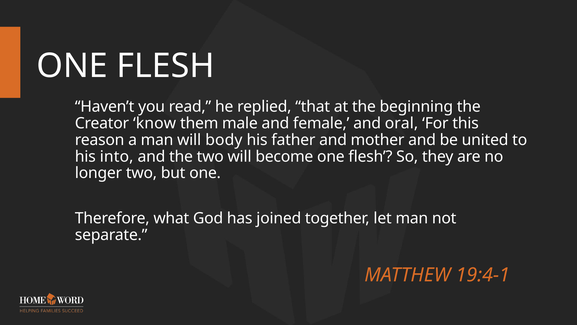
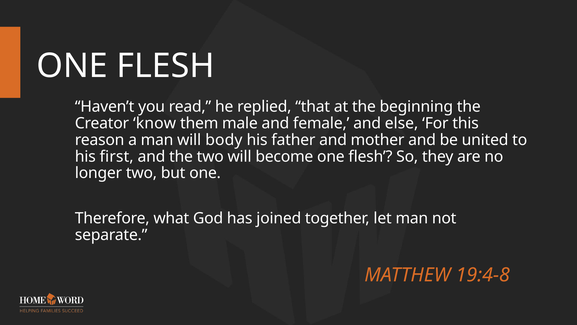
oral: oral -> else (401, 123)
into: into -> first (117, 156)
19:4-1: 19:4-1 -> 19:4-8 (483, 275)
